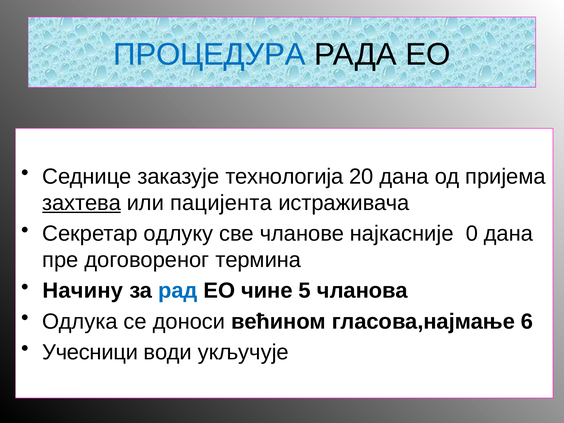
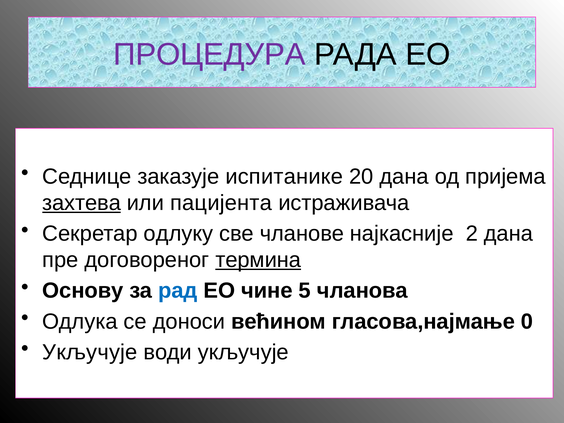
ПРОЦЕДУРА colour: blue -> purple (210, 54)
технологија: технологија -> испитанике (284, 177)
0: 0 -> 2 (472, 234)
термина underline: none -> present (258, 260)
Начину: Начину -> Основу (83, 291)
6: 6 -> 0 (527, 321)
Учесници: Учесници -> Укључује (90, 352)
